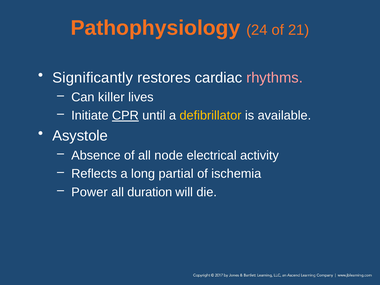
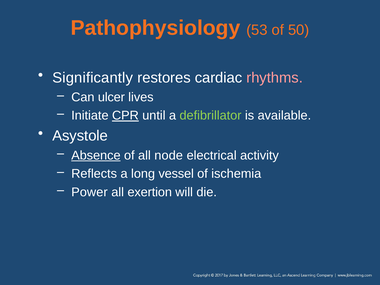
24: 24 -> 53 (257, 30)
21: 21 -> 50 (299, 30)
killer: killer -> ulcer (111, 97)
defibrillator colour: yellow -> light green (211, 116)
Absence underline: none -> present (96, 155)
partial: partial -> vessel (176, 174)
duration: duration -> exertion (150, 192)
